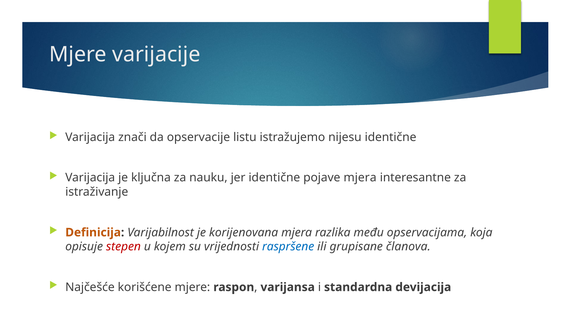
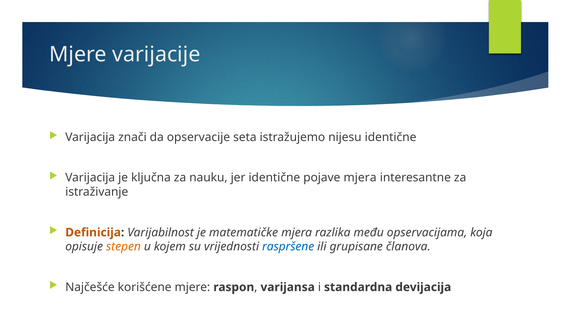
listu: listu -> seta (245, 137)
korijenovana: korijenovana -> matematičke (244, 233)
stepen colour: red -> orange (123, 247)
